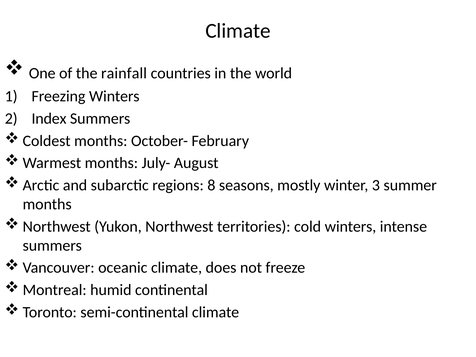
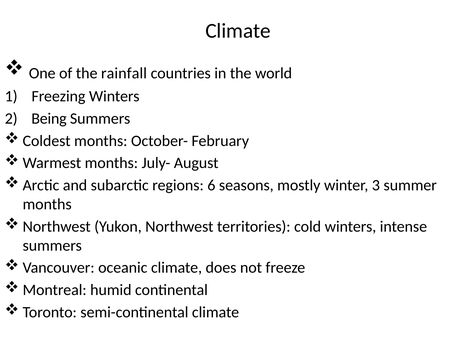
Index: Index -> Being (49, 119)
8: 8 -> 6 (211, 185)
